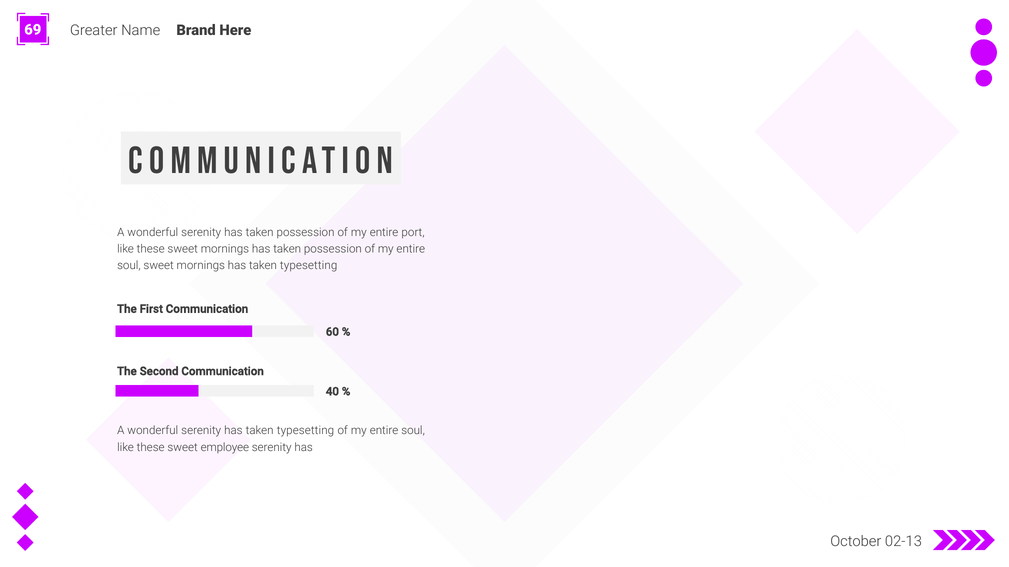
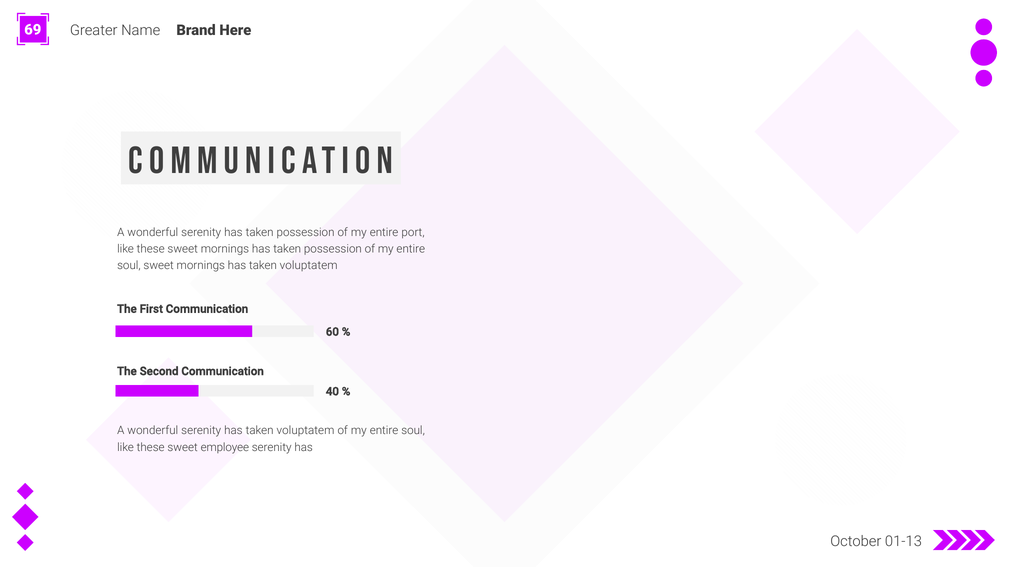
mornings has taken typesetting: typesetting -> voluptatem (309, 266)
serenity has taken typesetting: typesetting -> voluptatem (305, 431)
02-13: 02-13 -> 01-13 (903, 542)
